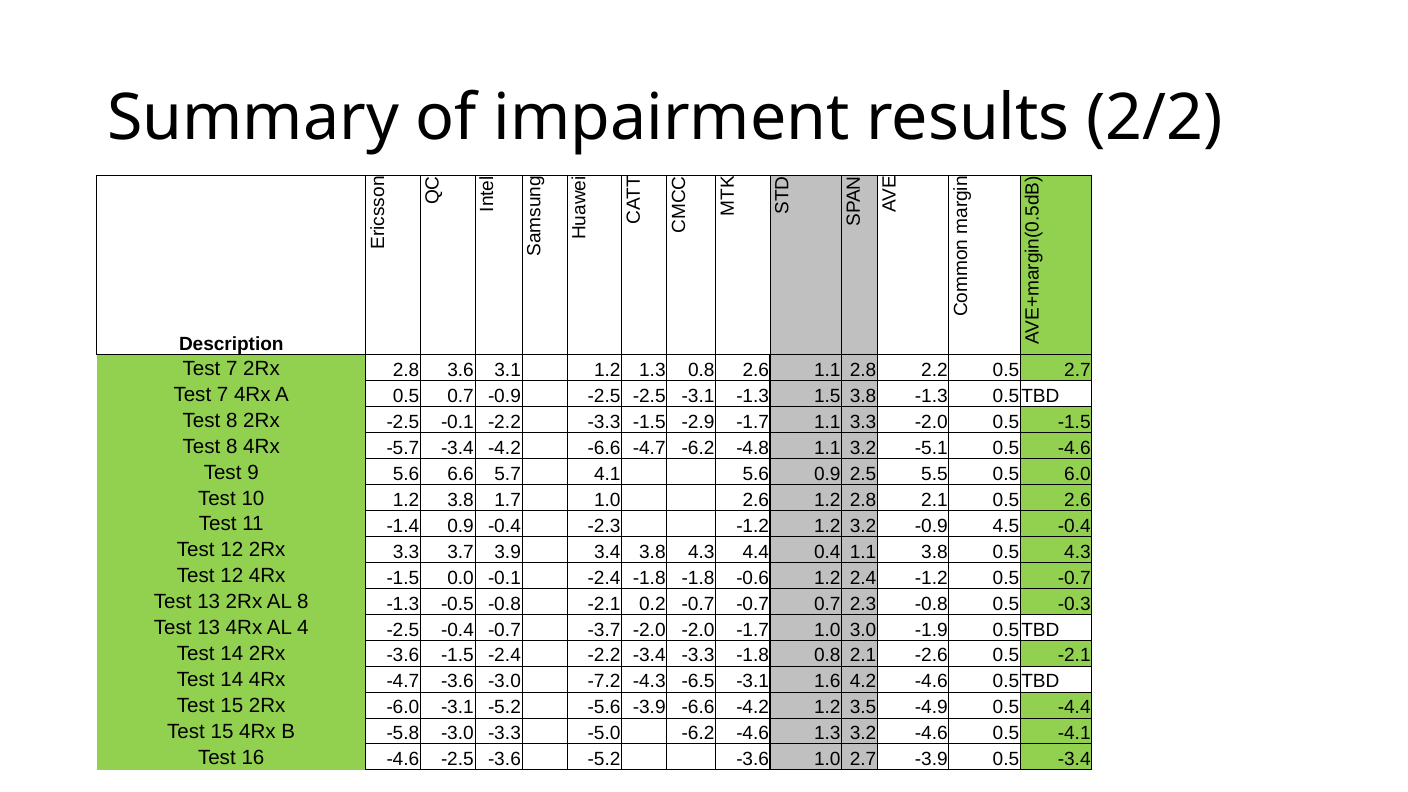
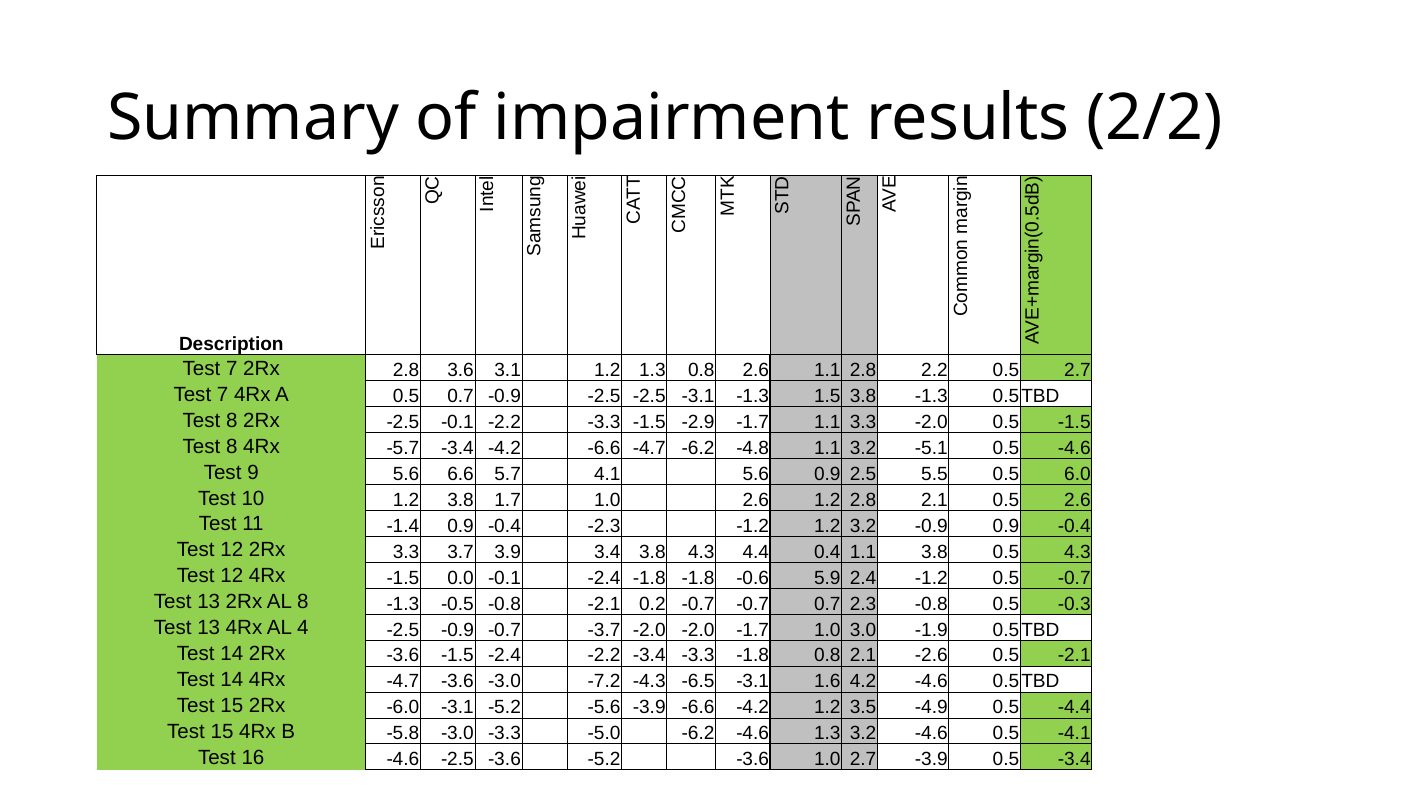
-0.9 4.5: 4.5 -> 0.9 (1006, 526)
-0.6 1.2: 1.2 -> 5.9 (827, 578)
-2.5 -0.4: -0.4 -> -0.9 (457, 630)
